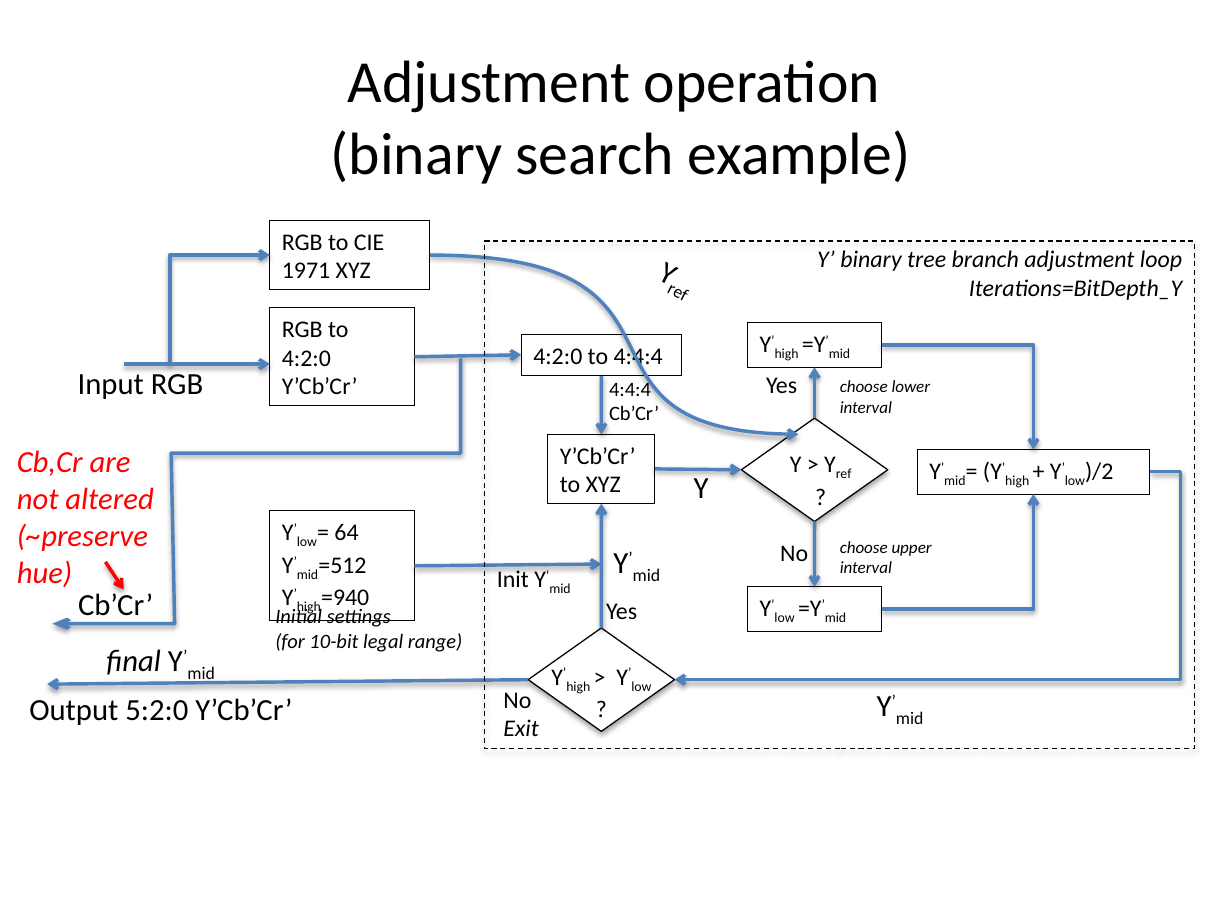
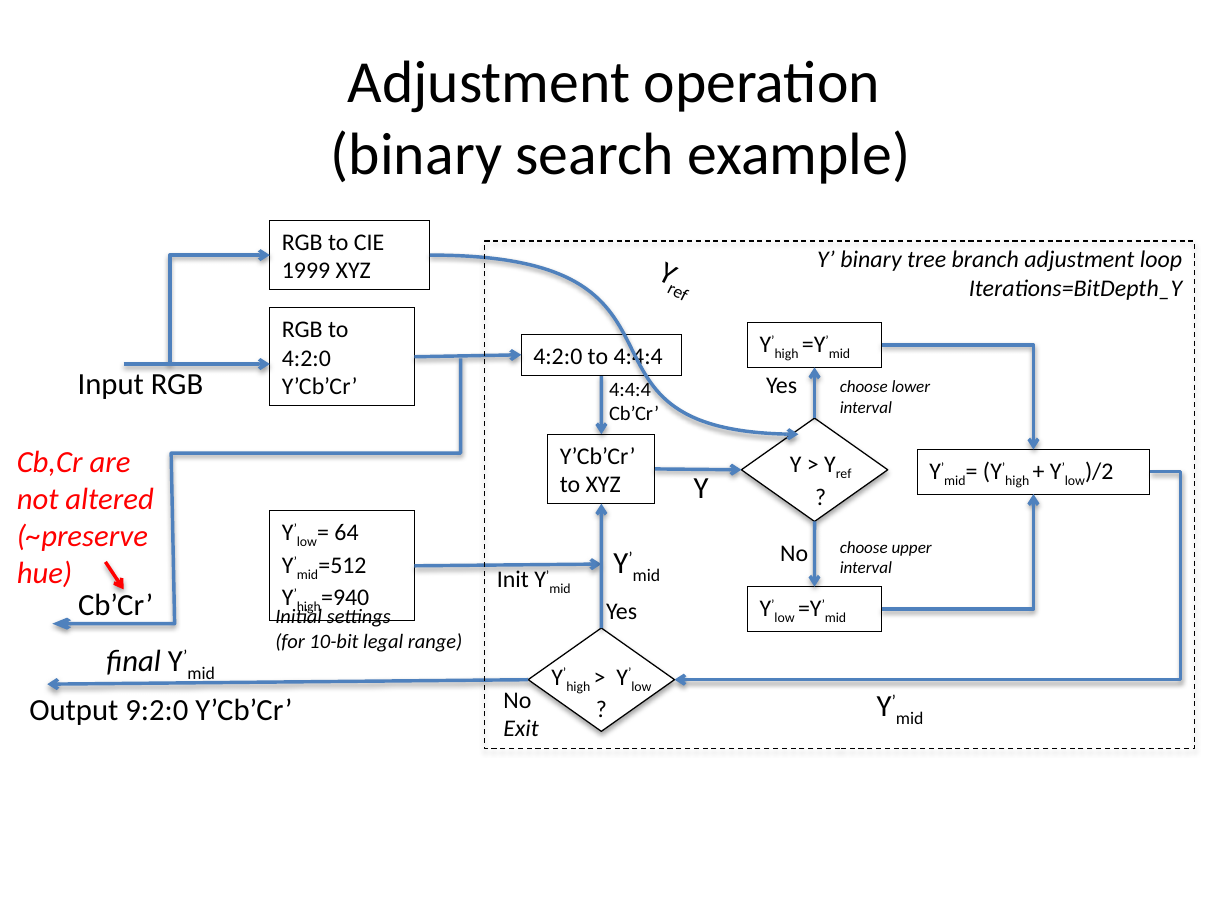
1971: 1971 -> 1999 (306, 271)
5:2:0: 5:2:0 -> 9:2:0 (157, 710)
